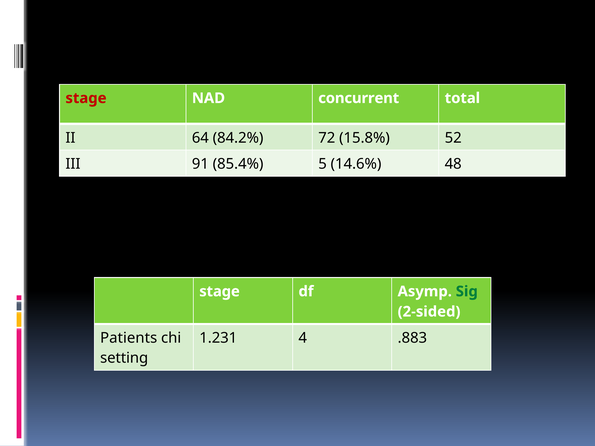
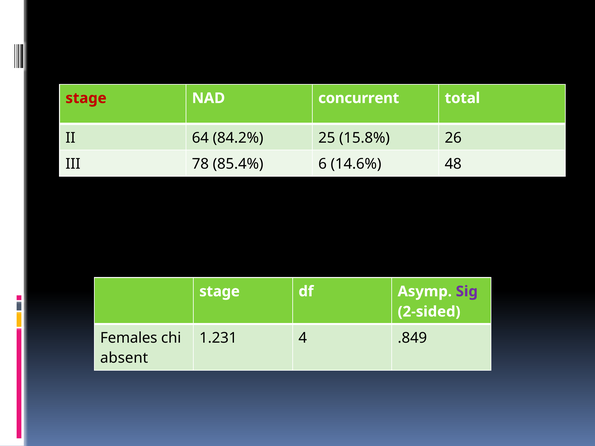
72: 72 -> 25 (327, 138)
52: 52 -> 26 (453, 138)
91: 91 -> 78 (200, 164)
5: 5 -> 6 (323, 164)
Sig colour: green -> purple (467, 292)
Patients: Patients -> Females (129, 338)
.883: .883 -> .849 (412, 338)
setting: setting -> absent (124, 358)
